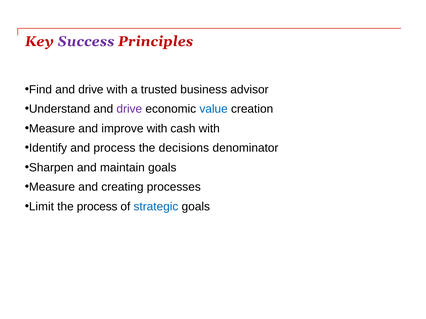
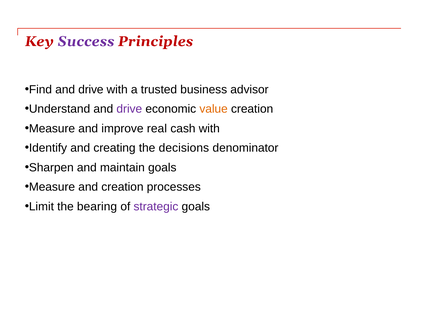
value colour: blue -> orange (214, 109)
improve with: with -> real (157, 129)
and process: process -> creating (114, 148)
and creating: creating -> creation (122, 187)
the process: process -> bearing (97, 207)
strategic colour: blue -> purple (156, 207)
